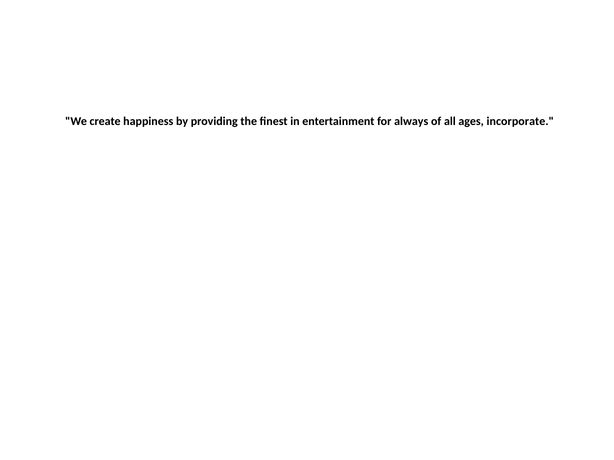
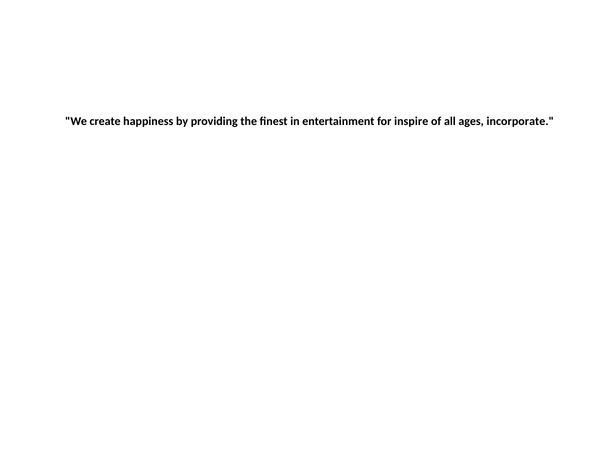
always: always -> inspire (411, 121)
